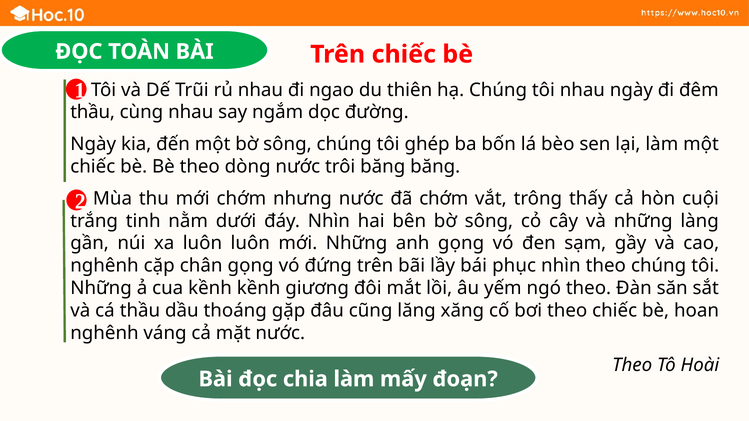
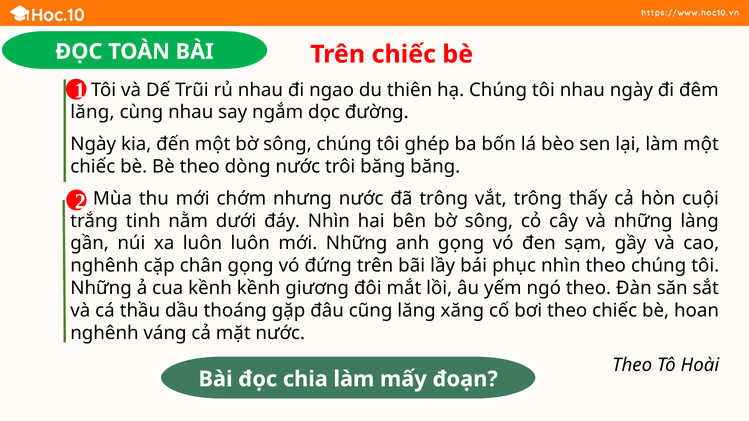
thầu: thầu -> lăng (92, 112)
đã chớm: chớm -> trông (444, 199)
